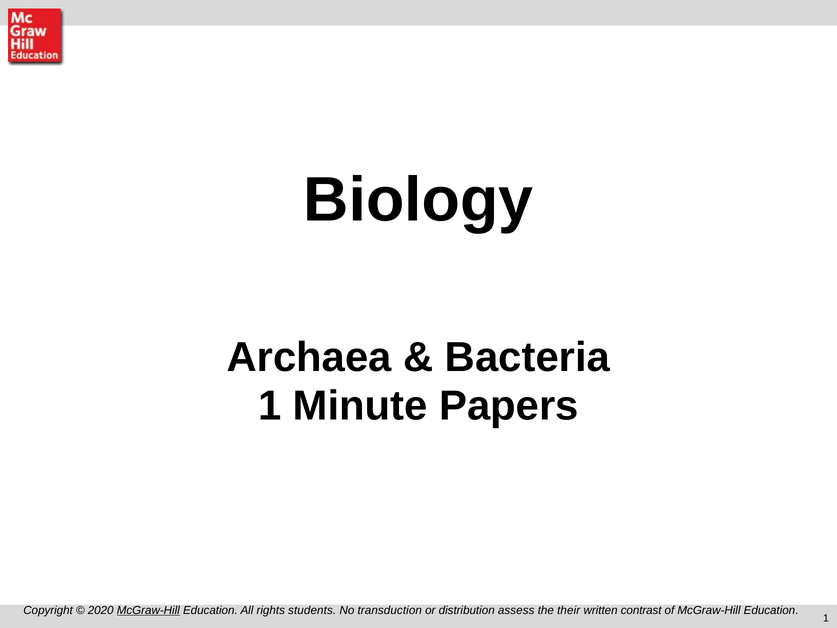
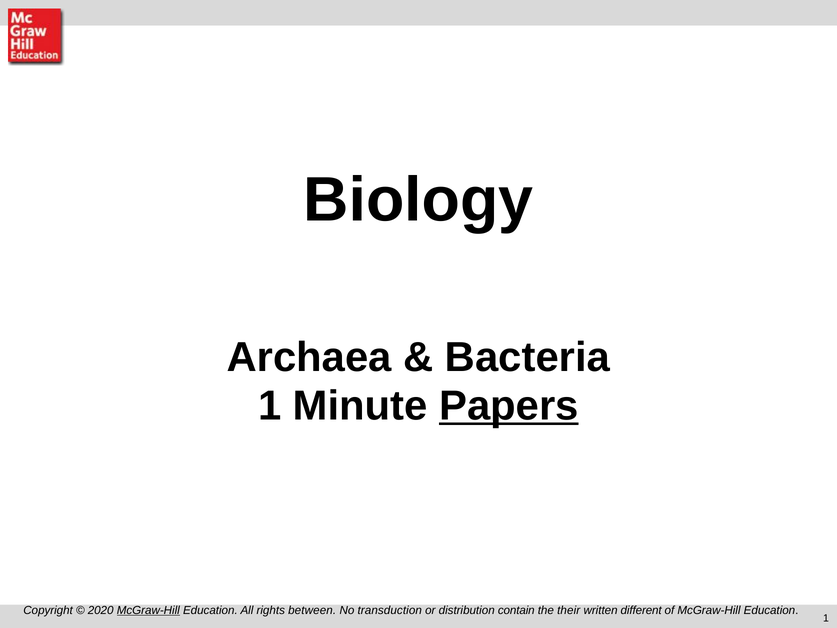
Papers underline: none -> present (509, 406)
students: students -> between (312, 610)
assess: assess -> contain (516, 610)
contrast: contrast -> different (641, 610)
